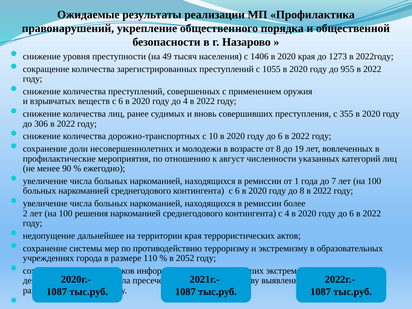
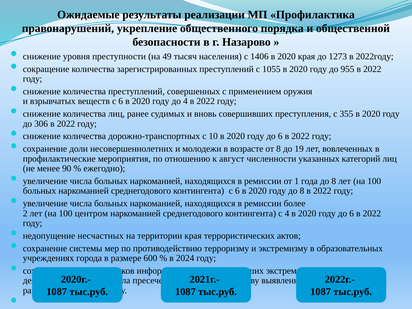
года до 7: 7 -> 8 (334, 181)
решения: решения -> центром (91, 213)
дальнейшее: дальнейшее -> несчастных (101, 236)
110: 110 -> 600 (150, 258)
2052: 2052 -> 2024 (185, 258)
